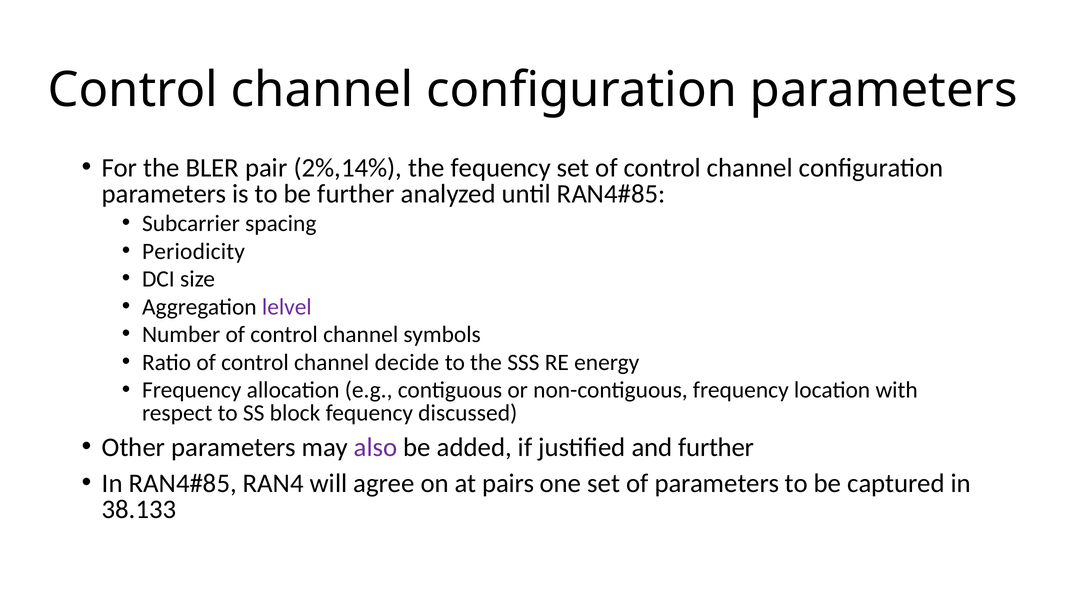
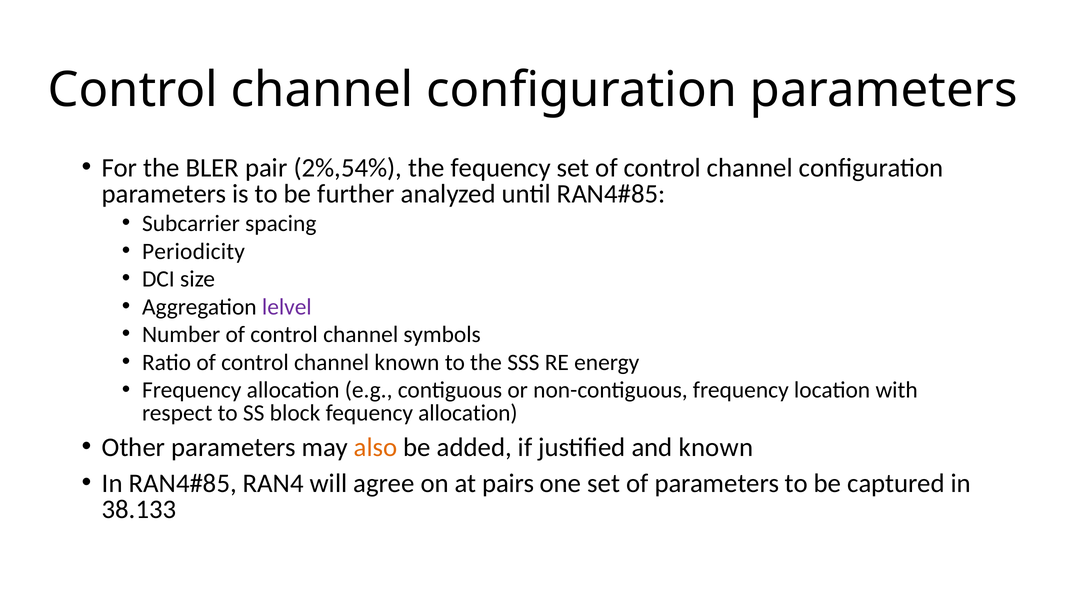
2%,14%: 2%,14% -> 2%,54% (348, 168)
channel decide: decide -> known (407, 362)
fequency discussed: discussed -> allocation (468, 413)
also colour: purple -> orange (376, 447)
and further: further -> known (716, 447)
